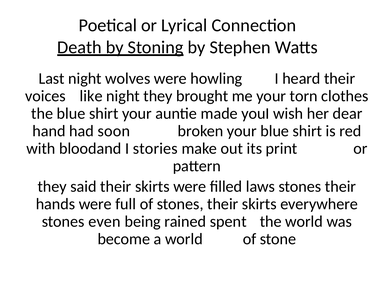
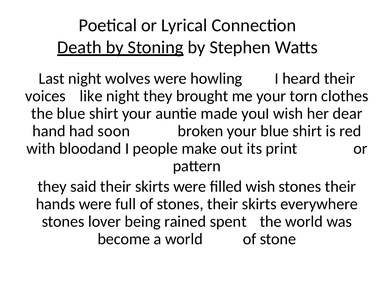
stories: stories -> people (155, 148)
filled laws: laws -> wish (261, 186)
even: even -> lover (105, 221)
